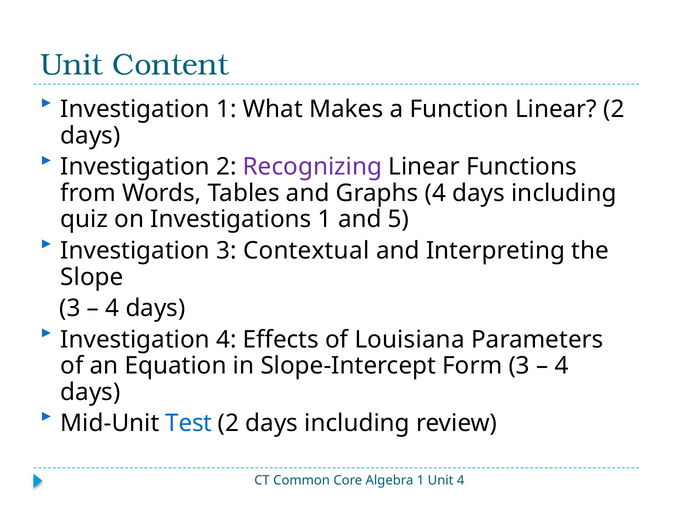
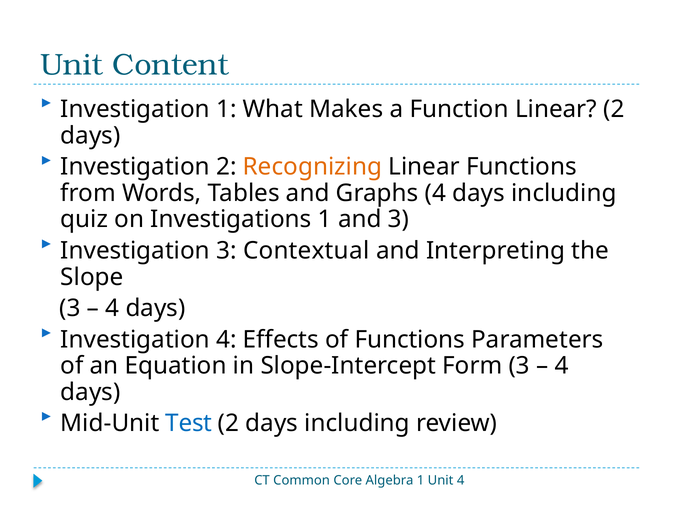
Recognizing colour: purple -> orange (312, 167)
and 5: 5 -> 3 (398, 219)
of Louisiana: Louisiana -> Functions (410, 339)
